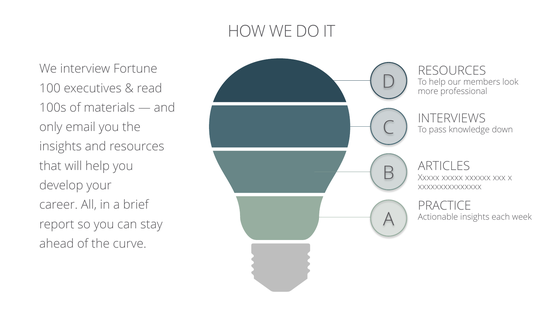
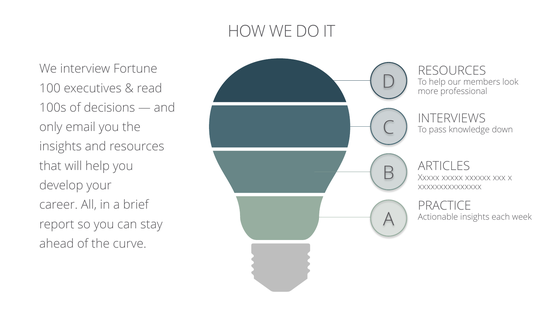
materials: materials -> decisions (109, 108)
